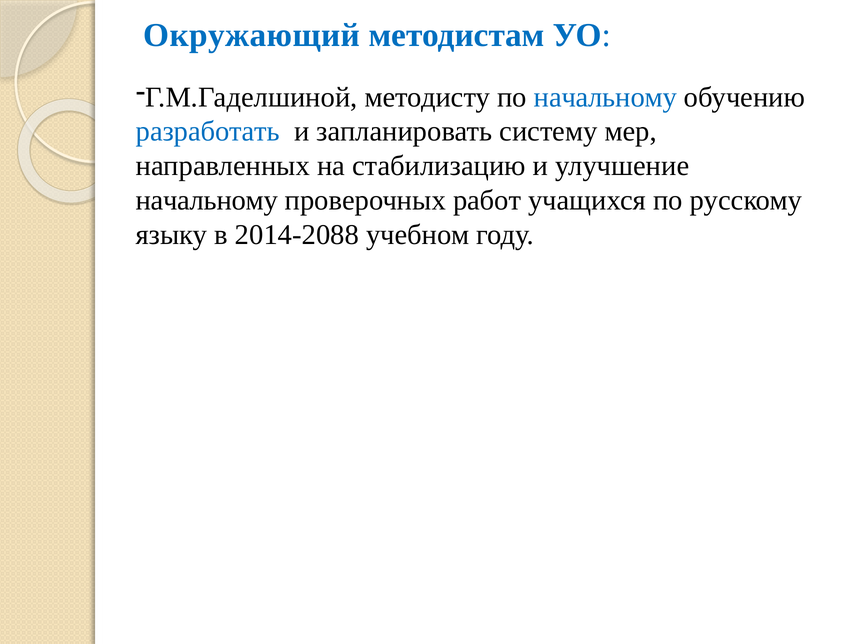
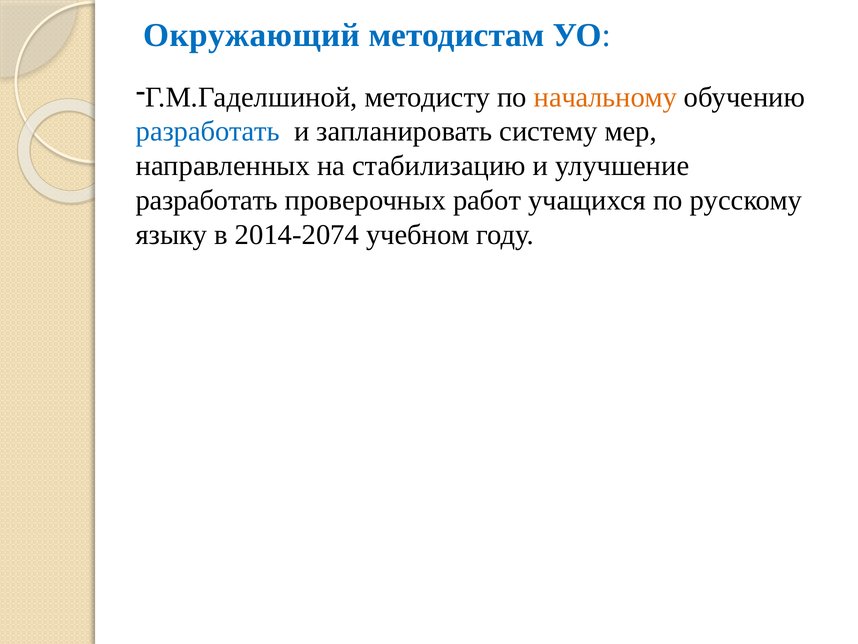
начальному colour: blue -> orange (605, 97)
начальному: начальному -> разработать (207, 200)
2014-2088: 2014-2088 -> 2014-2074 (297, 234)
